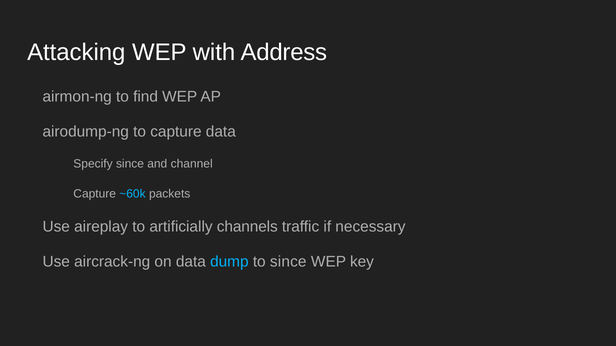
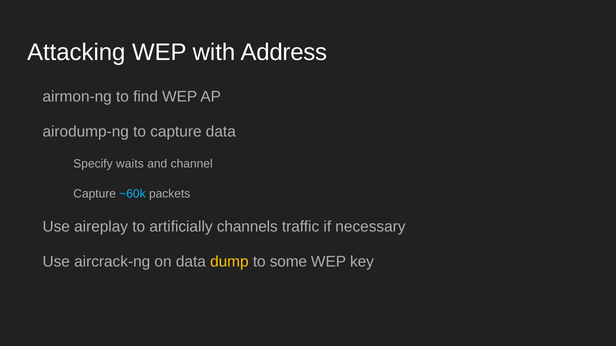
Specify since: since -> waits (130, 164)
dump colour: light blue -> yellow (229, 262)
to since: since -> some (288, 262)
